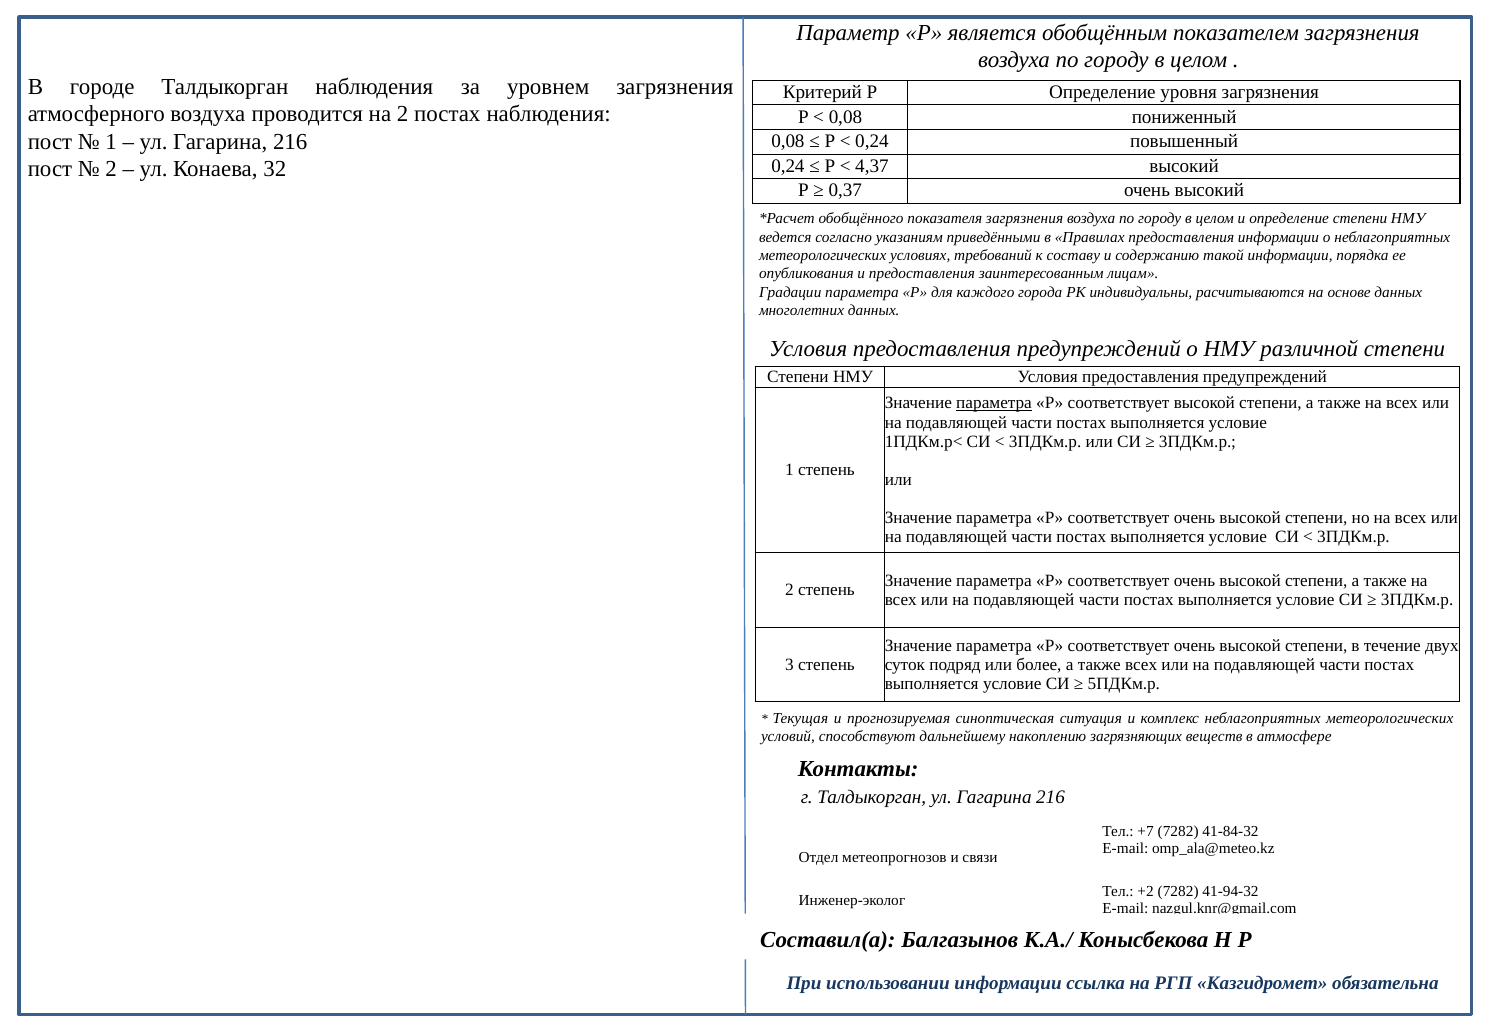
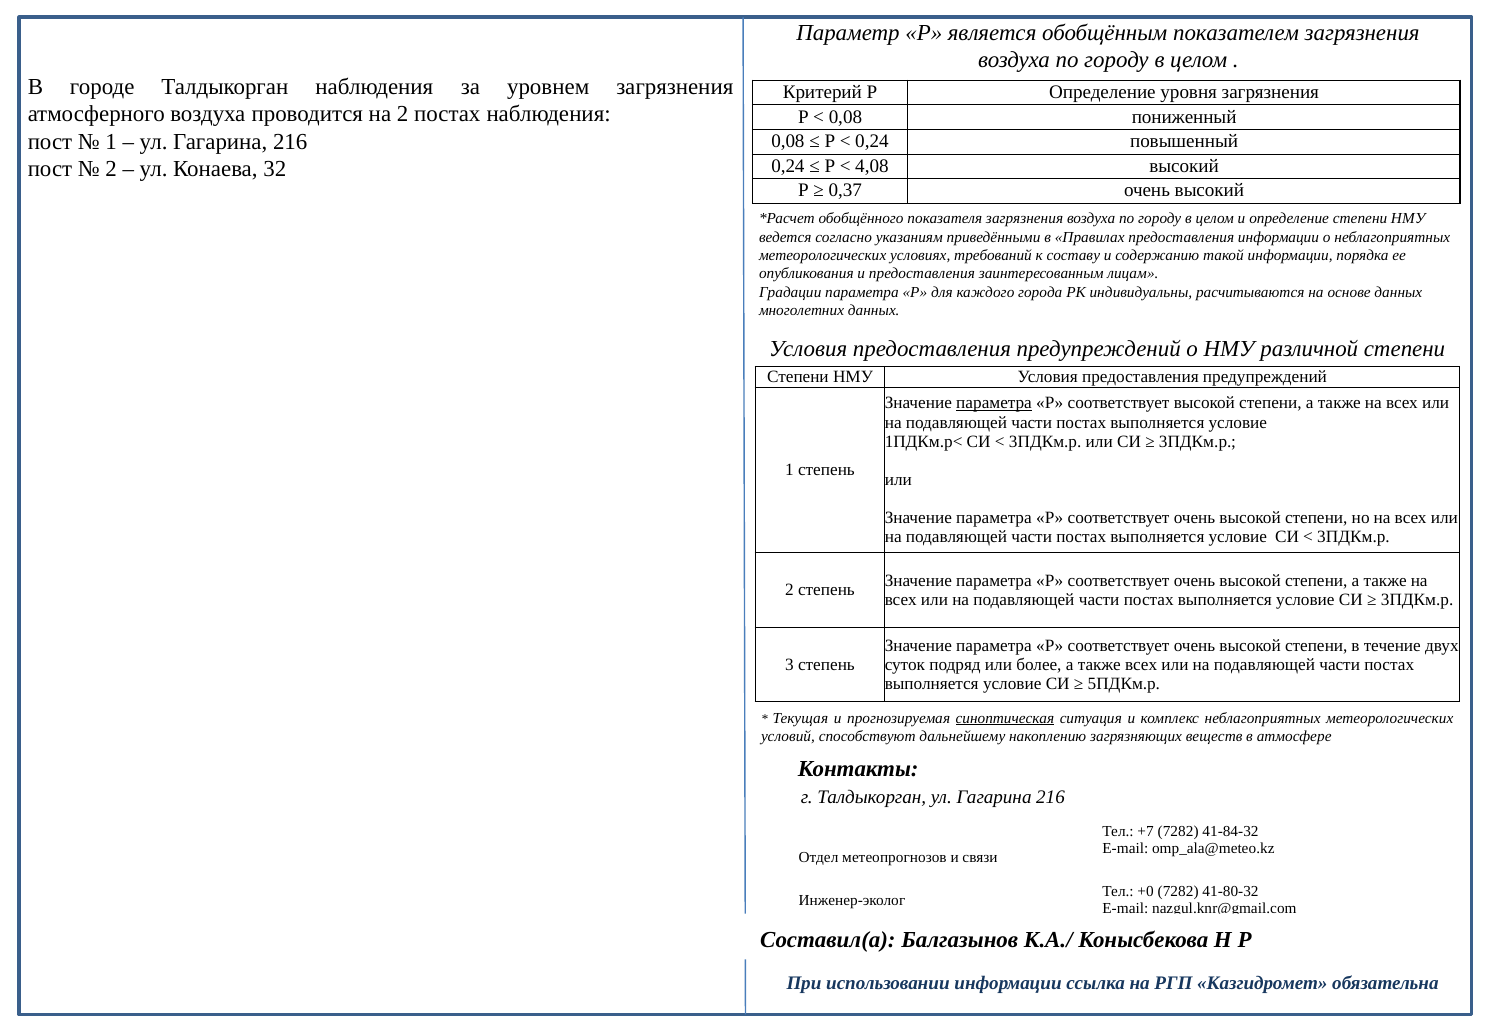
4,37: 4,37 -> 4,08 (872, 166)
синоптическая underline: none -> present (1005, 718)
+2: +2 -> +0 (1146, 892)
41-94-32: 41-94-32 -> 41-80-32 (1231, 892)
